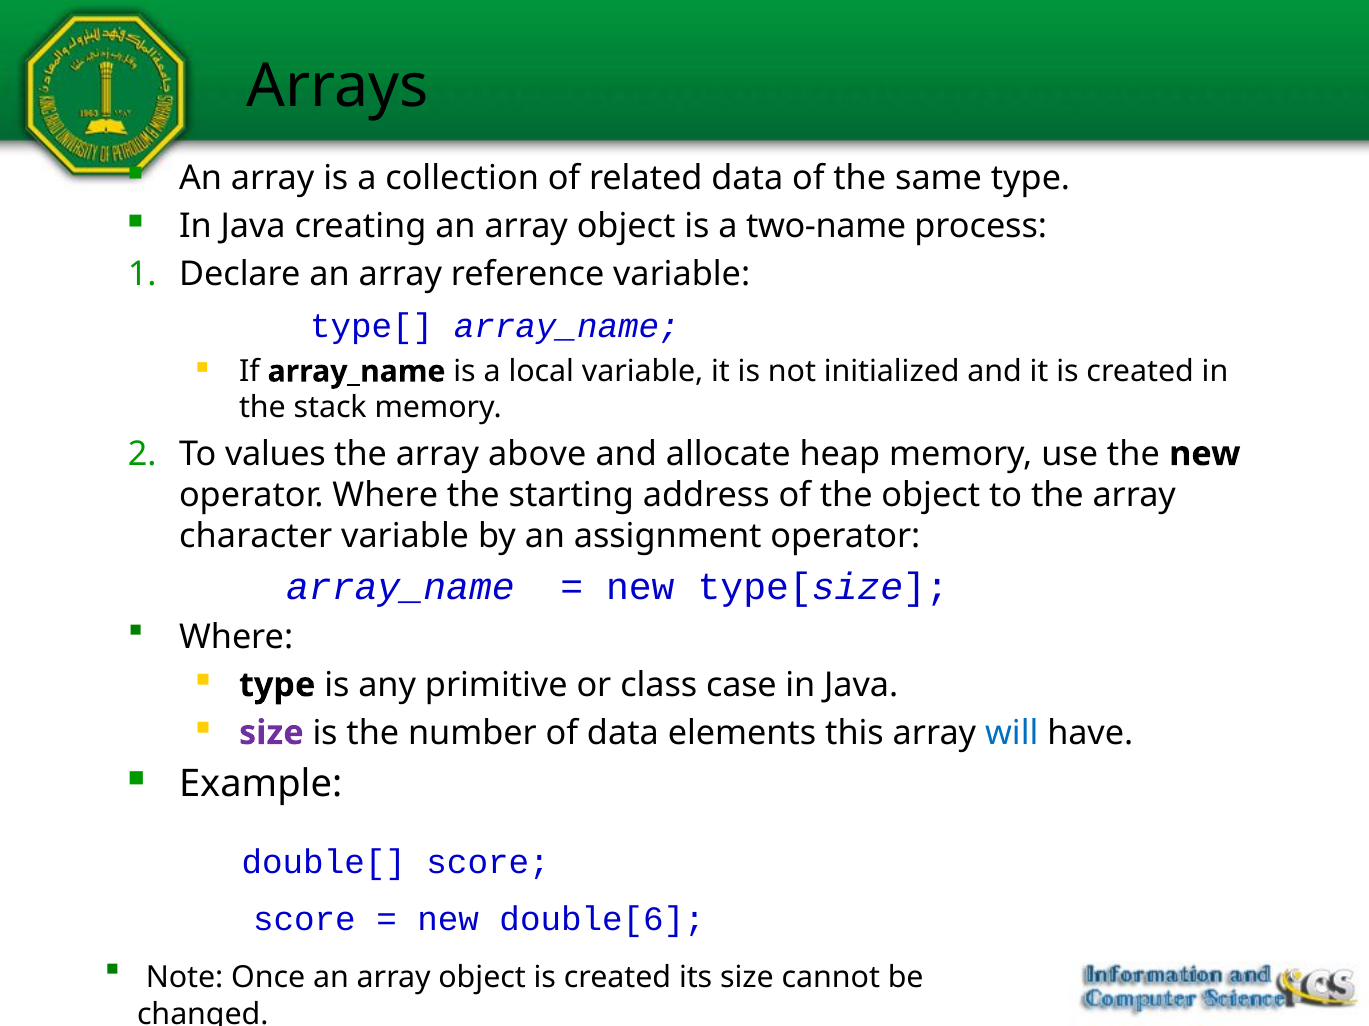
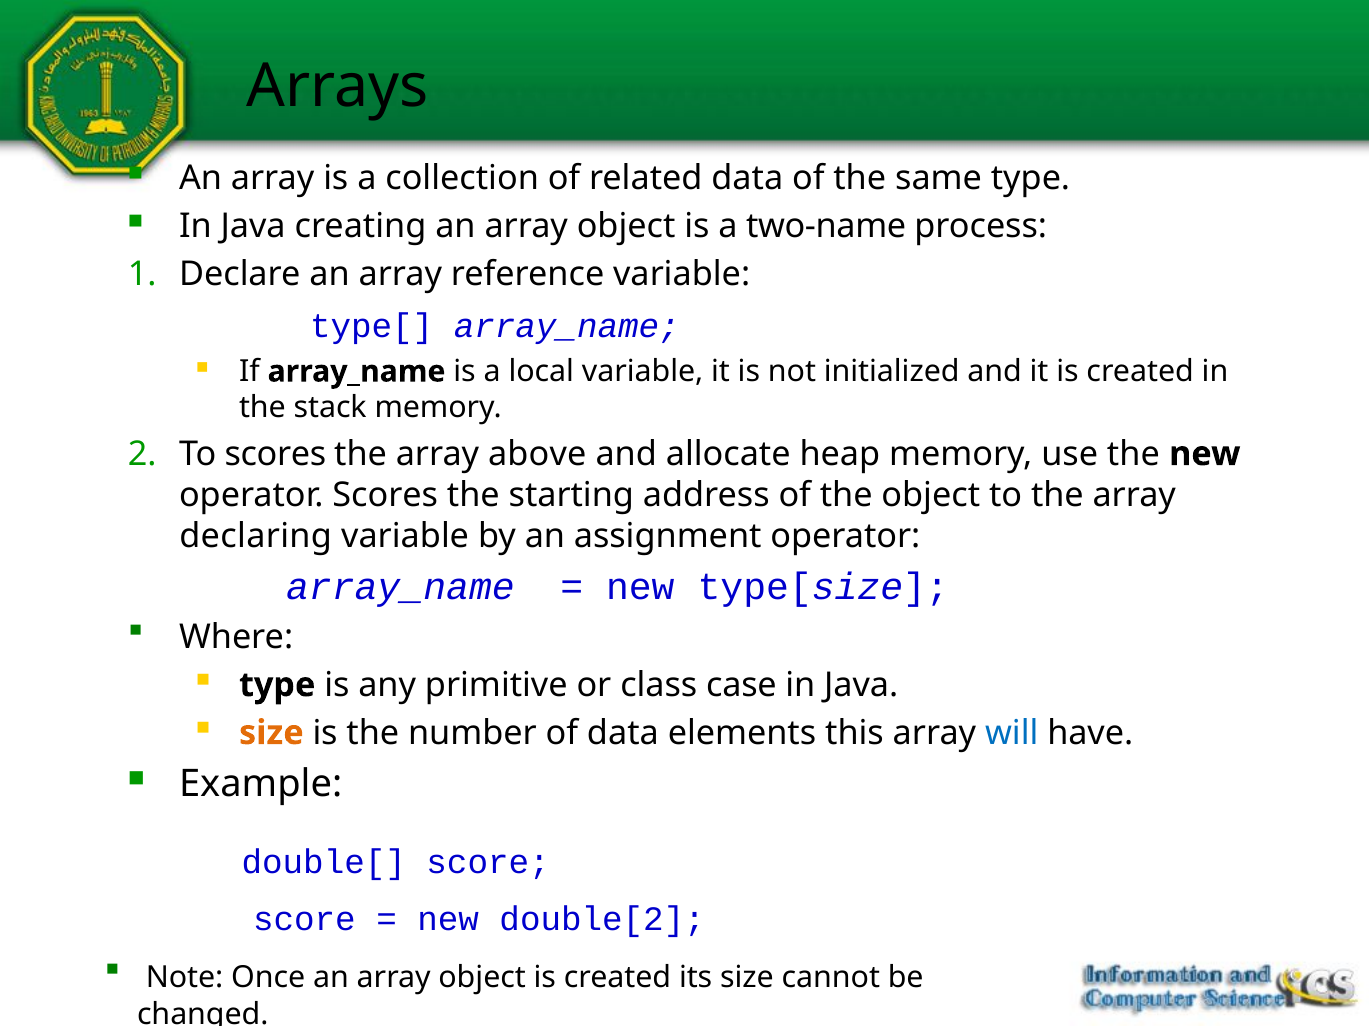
To values: values -> scores (275, 454)
operator Where: Where -> Scores (385, 495)
character: character -> declaring (256, 536)
size colour: purple -> orange (271, 733)
double[6: double[6 -> double[2 (602, 919)
